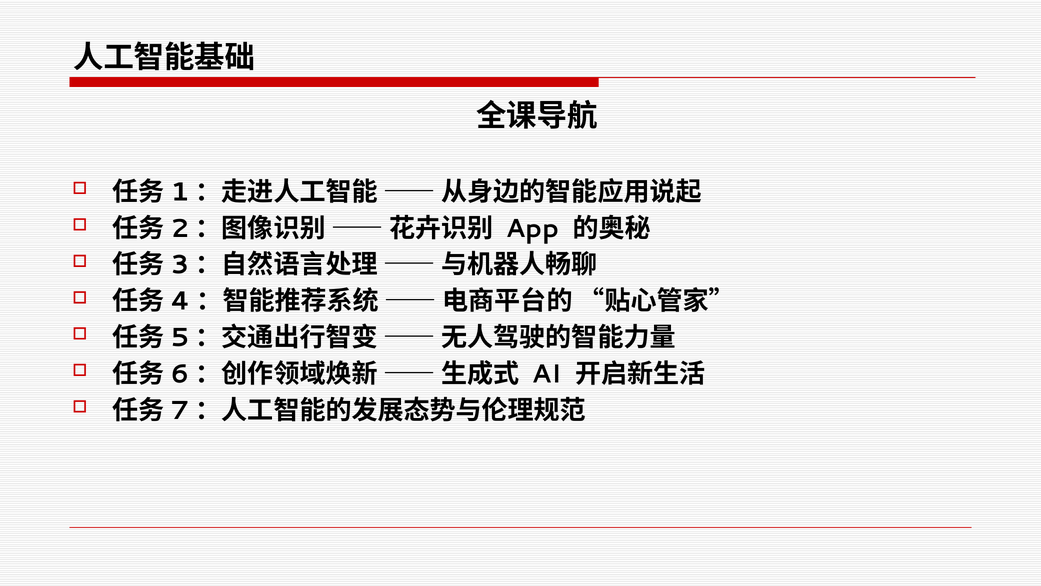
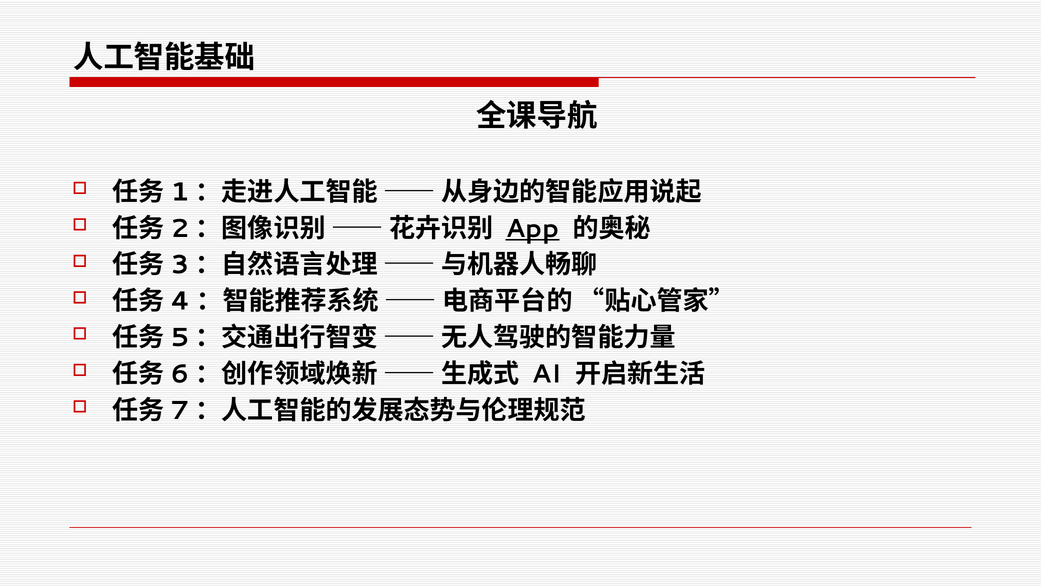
App underline: none -> present (533, 228)
